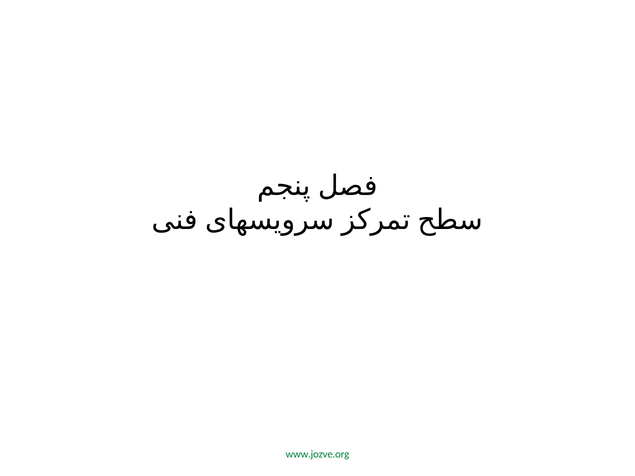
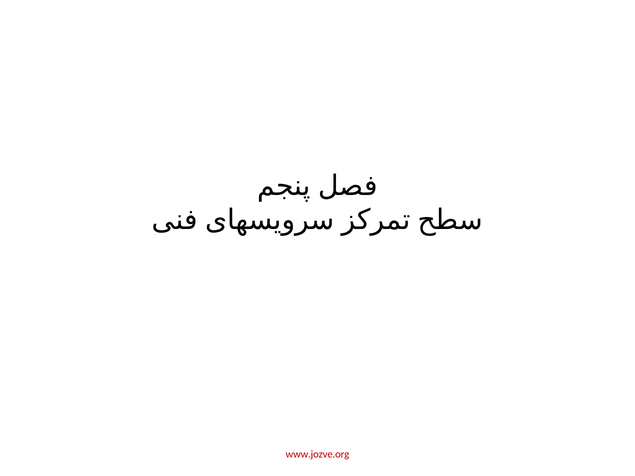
www.jozve.org colour: green -> red (317, 455)
